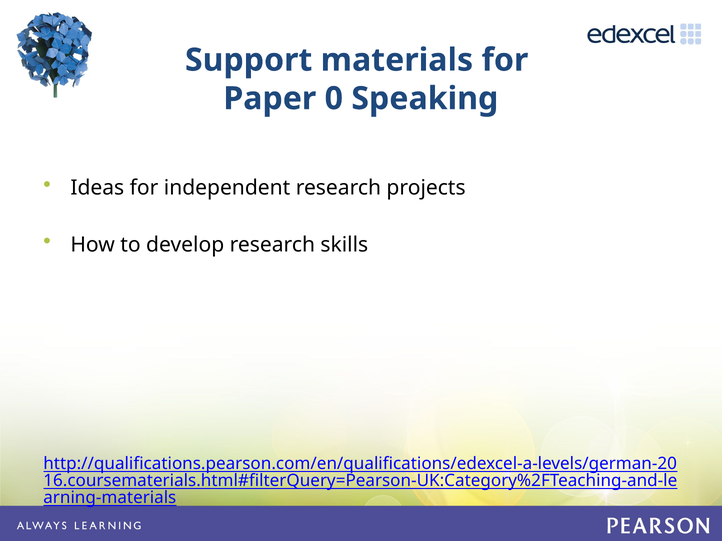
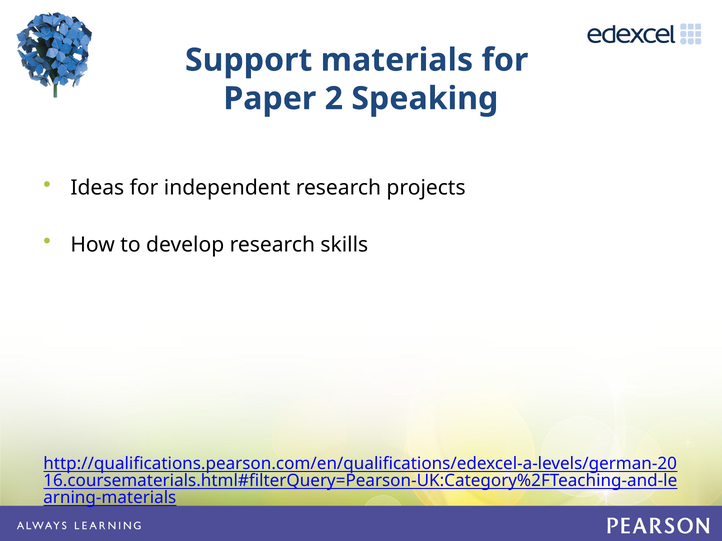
0: 0 -> 2 (334, 99)
